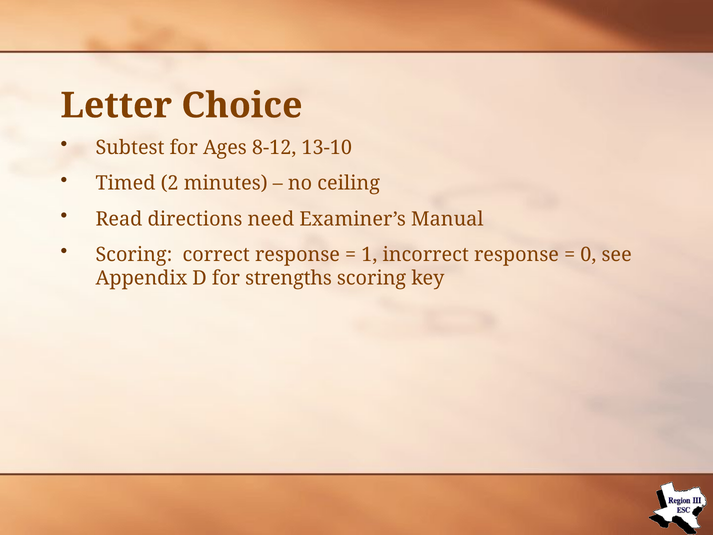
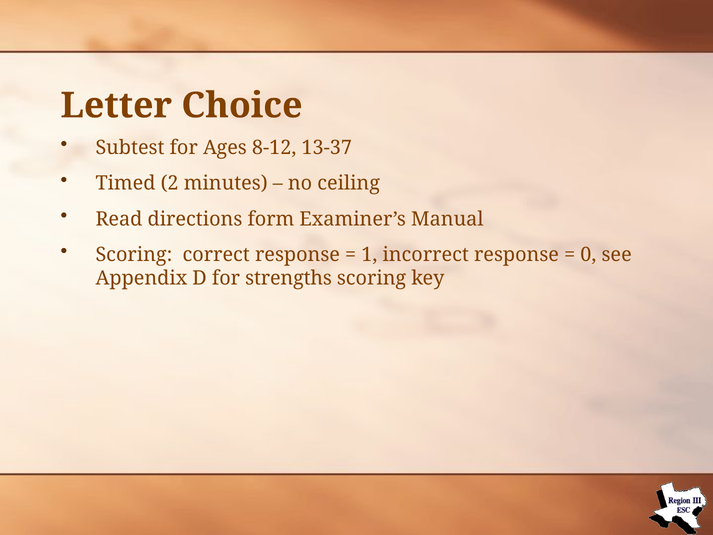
13-10: 13-10 -> 13-37 (327, 148)
need: need -> form (271, 219)
